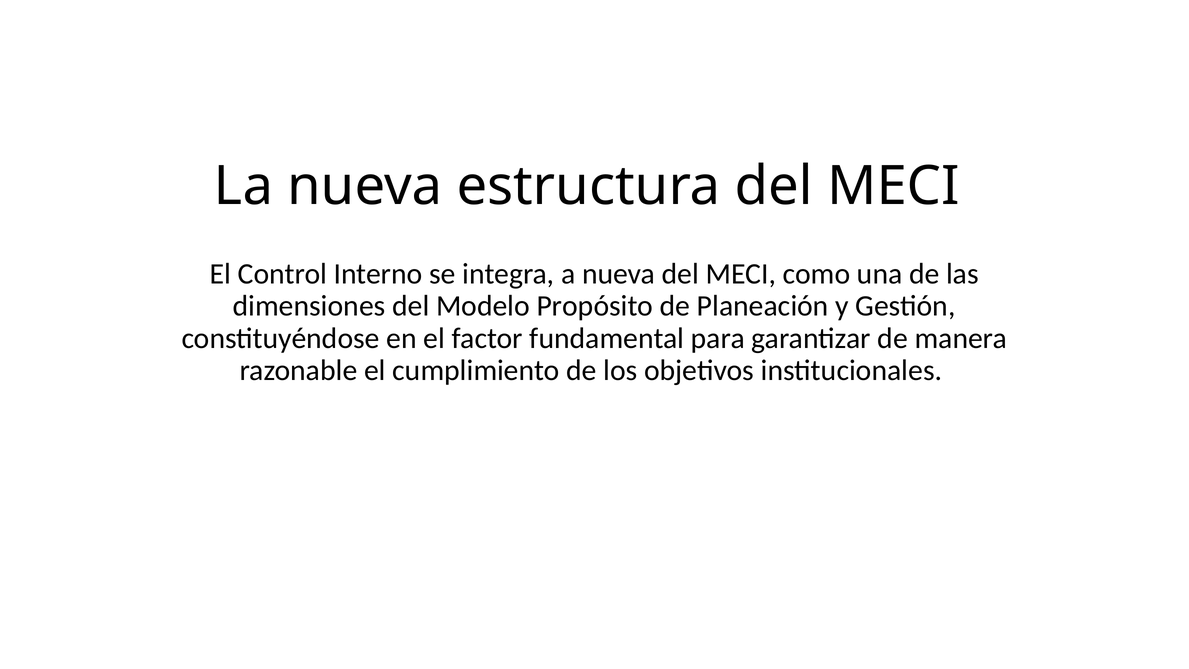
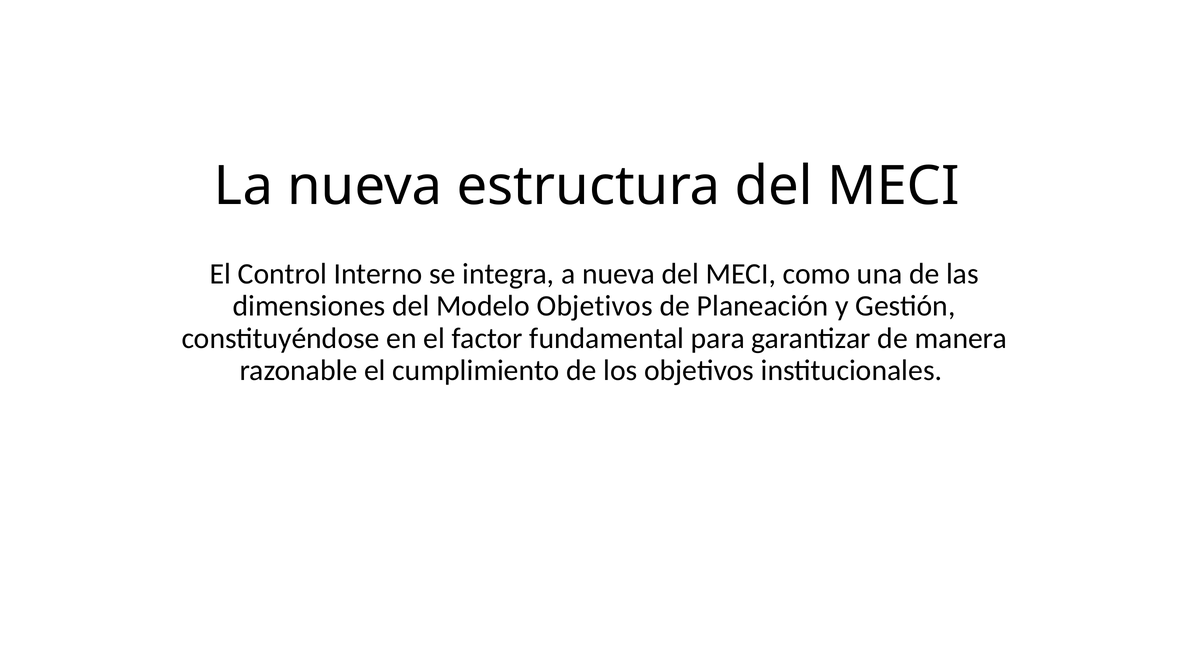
Modelo Propósito: Propósito -> Objetivos (595, 306)
